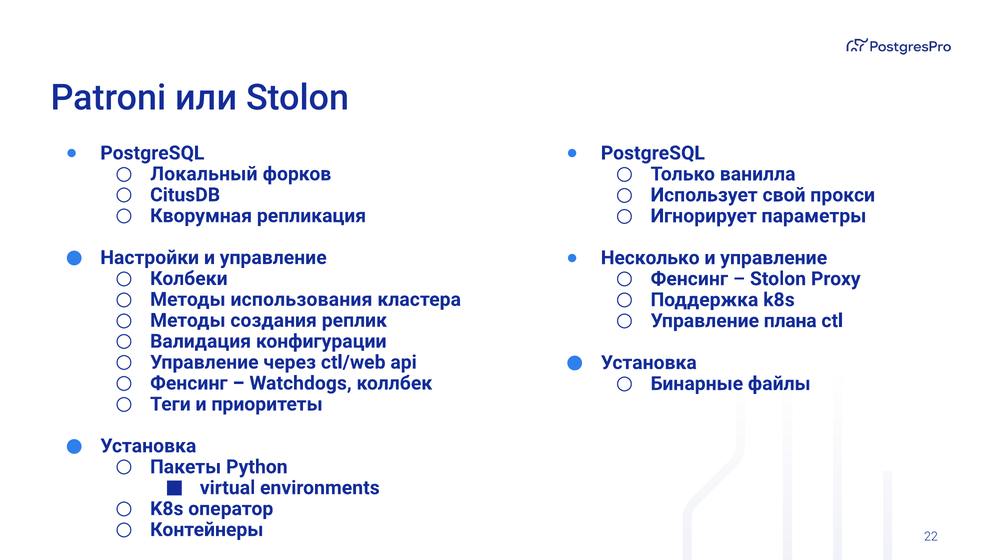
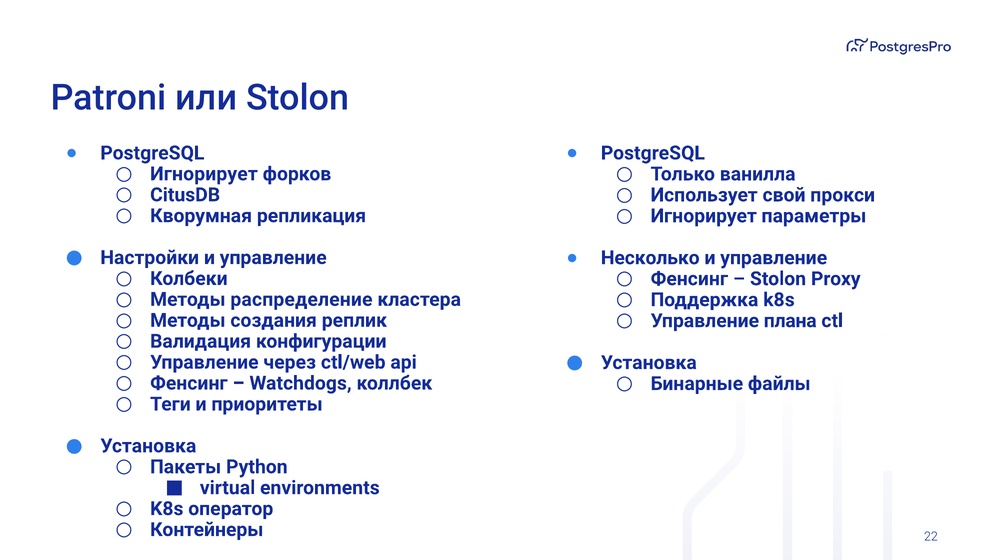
Локальный: Локальный -> Игнорирует (204, 174)
использования: использования -> распределение (301, 299)
